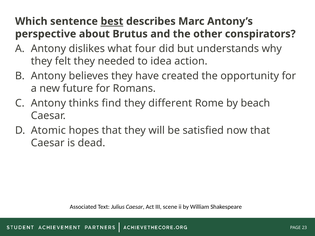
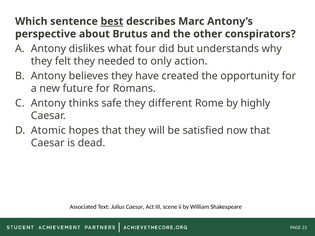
idea: idea -> only (161, 61)
find: find -> safe (112, 103)
beach: beach -> highly (255, 103)
